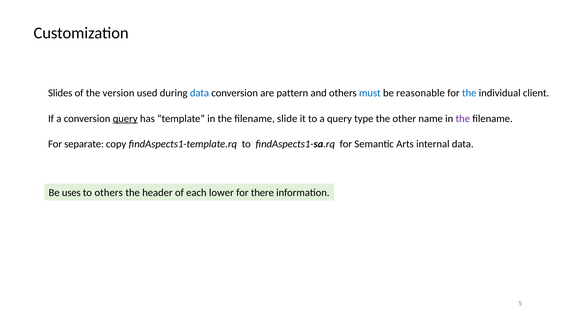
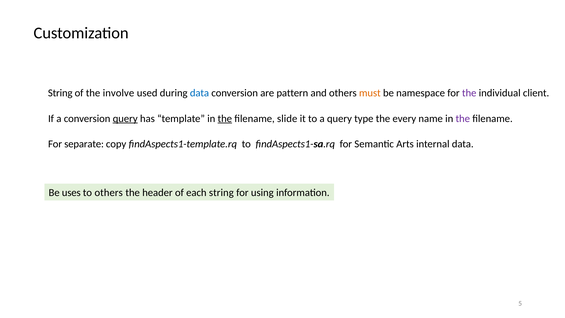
Slides: Slides -> String (60, 93)
version: version -> involve (119, 93)
must colour: blue -> orange (370, 93)
reasonable: reasonable -> namespace (421, 93)
the colour: blue -> purple (469, 93)
the underline: none -> present (225, 118)
other: other -> every (404, 118)
each lower: lower -> string (221, 193)
there: there -> using (262, 193)
